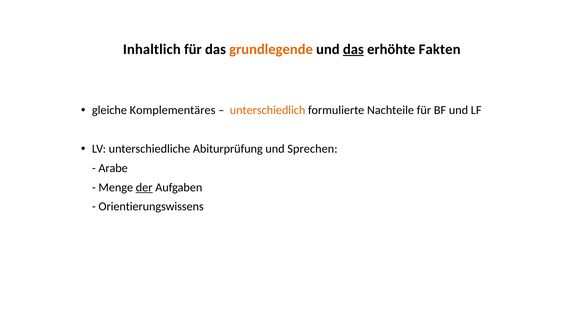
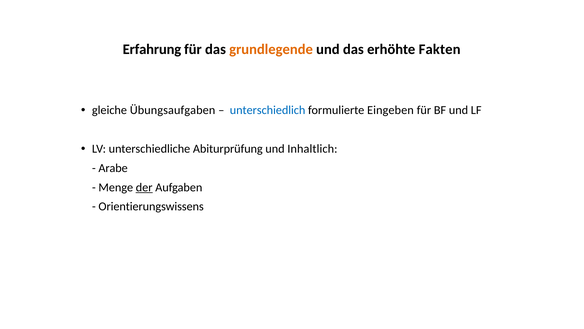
Inhaltlich: Inhaltlich -> Erfahrung (152, 49)
das underline: present -> none (353, 49)
Komplementäres: Komplementäres -> Übungsaufgaben (173, 110)
unterschiedlich colour: orange -> blue (268, 110)
Nachteile: Nachteile -> Eingeben (390, 110)
Sprechen: Sprechen -> Inhaltlich (312, 149)
